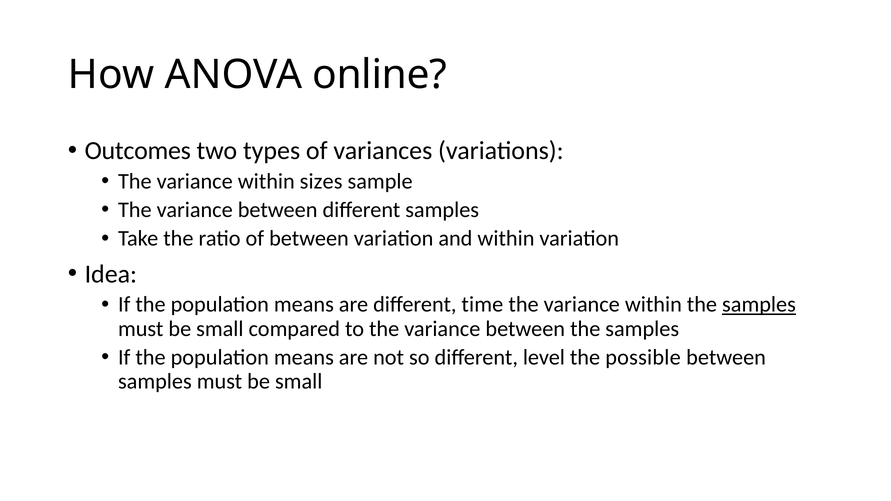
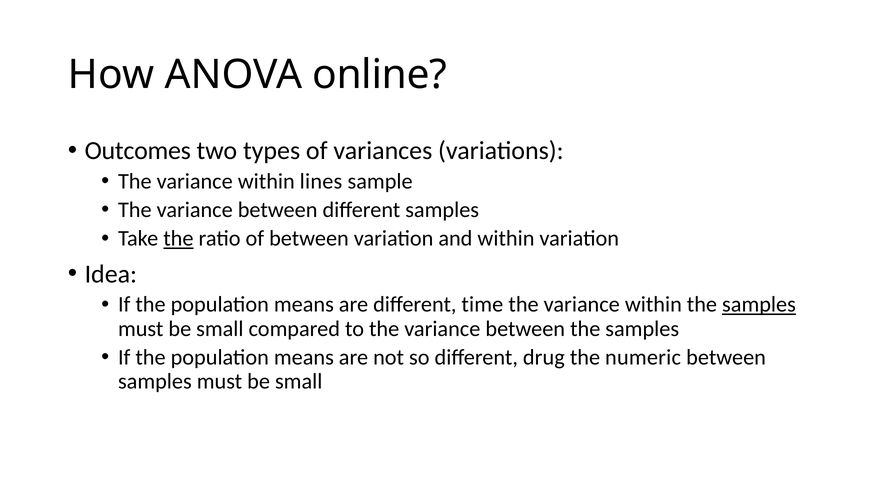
sizes: sizes -> lines (321, 181)
the underline: none -> present (178, 239)
level: level -> drug (544, 357)
possible: possible -> numeric (643, 357)
